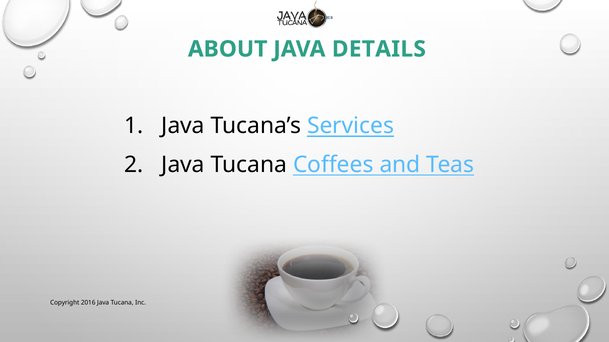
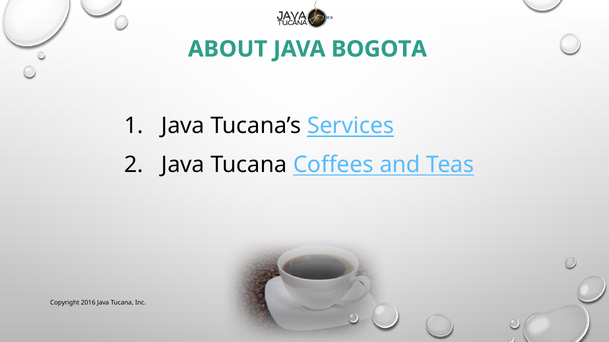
DETAILS: DETAILS -> BOGOTA (379, 49)
